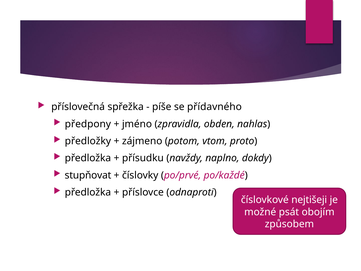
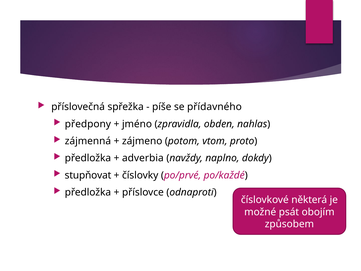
předložky: předložky -> zájmenná (88, 141)
přísudku: přísudku -> adverbia (143, 158)
nejtišeji: nejtišeji -> některá (309, 200)
